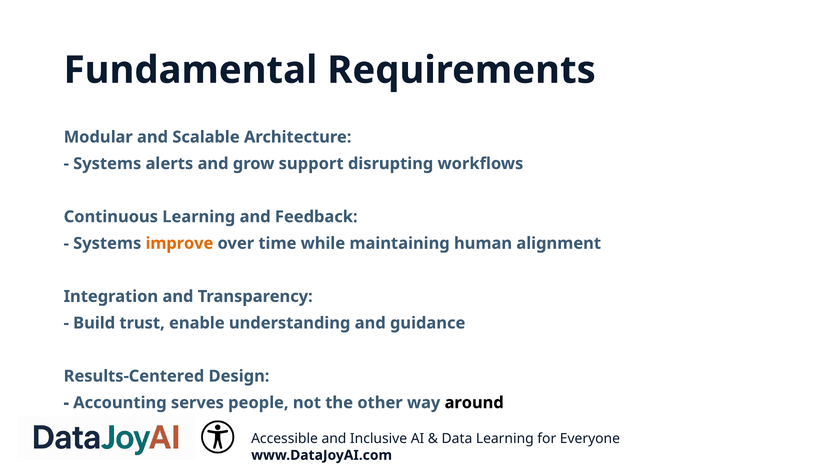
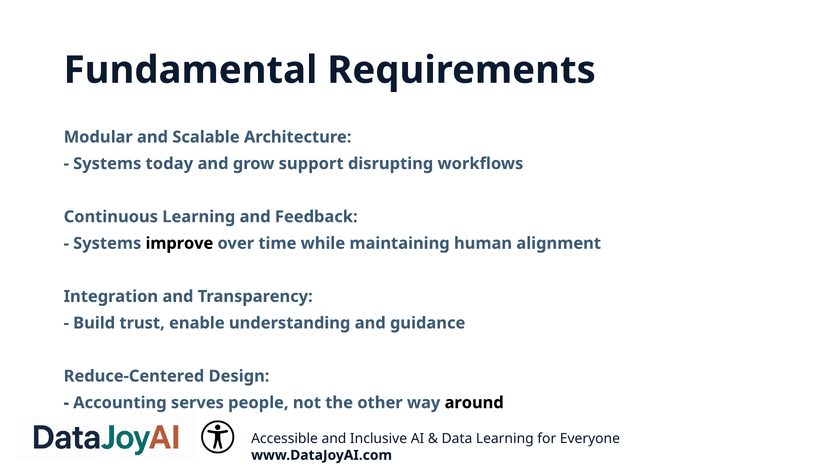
alerts: alerts -> today (169, 164)
improve colour: orange -> black (179, 243)
Results-Centered: Results-Centered -> Reduce-Centered (134, 376)
